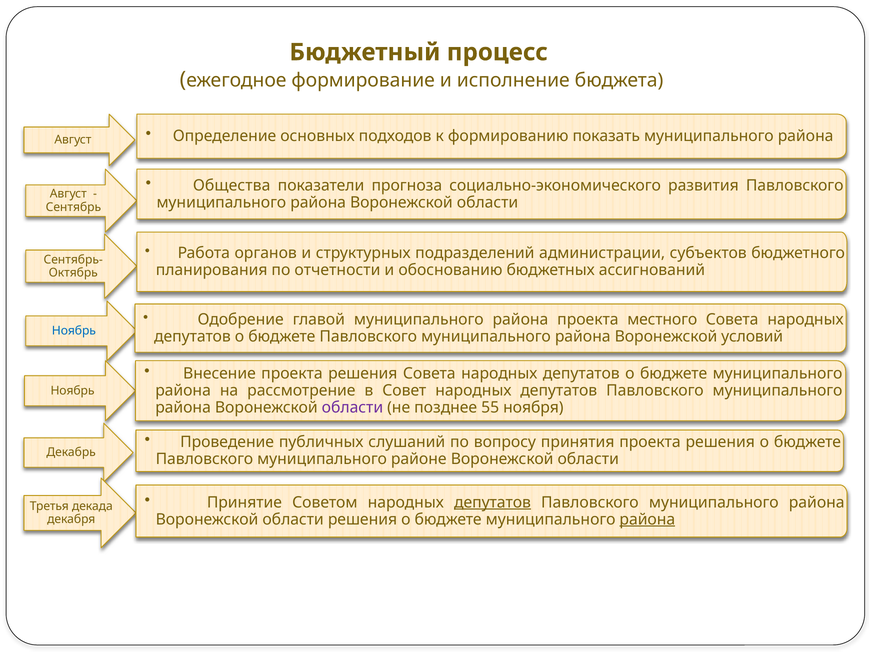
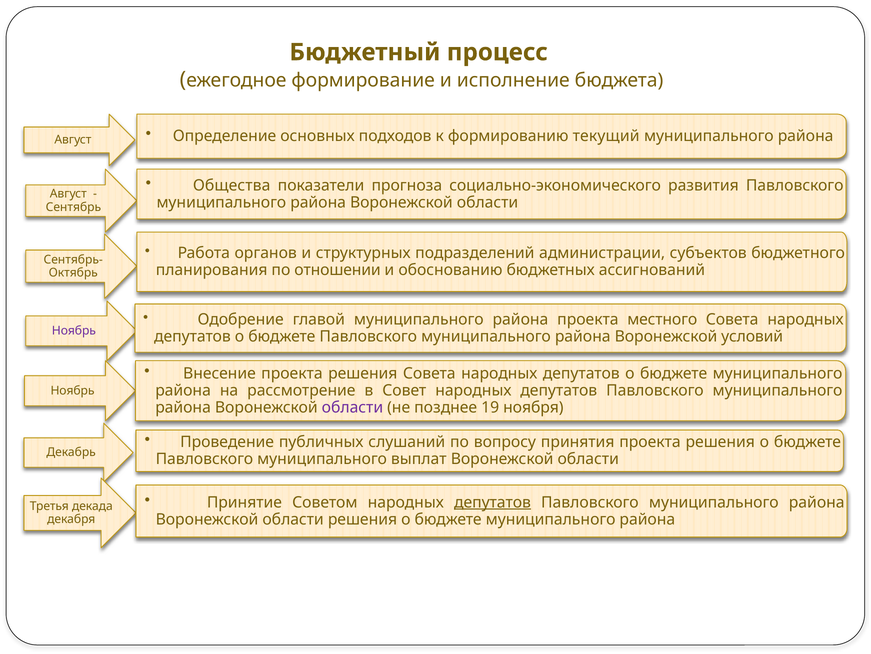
показать: показать -> текущий (606, 136)
отчетности: отчетности -> отношении (338, 270)
Ноябрь colour: blue -> purple (74, 330)
55: 55 -> 19 (490, 407)
районе: районе -> выплат (419, 459)
района underline: present -> none (647, 519)
